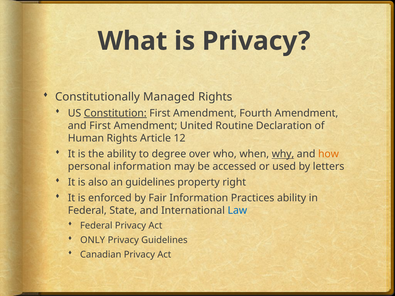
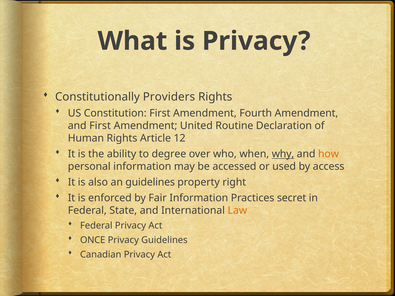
Managed: Managed -> Providers (169, 97)
Constitution underline: present -> none (115, 113)
letters: letters -> access (329, 167)
Practices ability: ability -> secret (292, 198)
Law colour: blue -> orange (237, 211)
ONLY: ONLY -> ONCE (93, 240)
